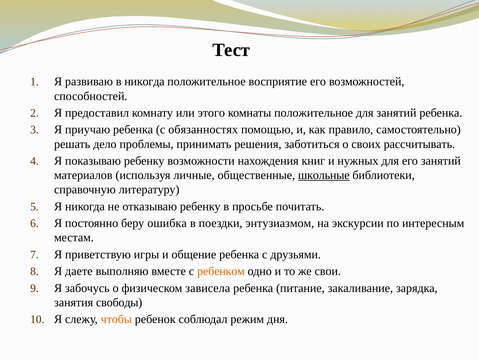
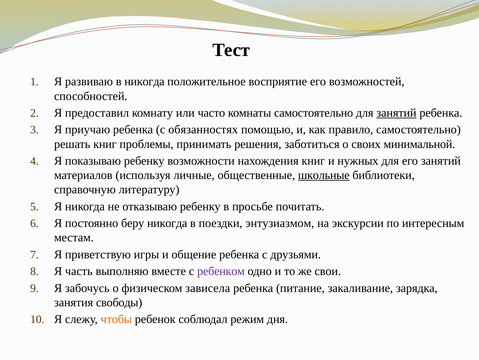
этого: этого -> часто (211, 113)
комнаты положительное: положительное -> самостоятельно (314, 113)
занятий underline: none -> present (396, 113)
решать дело: дело -> книг (105, 144)
рассчитывать: рассчитывать -> минимальной (419, 144)
беру ошибка: ошибка -> никогда (167, 223)
даете: даете -> часть (79, 271)
ребенком colour: orange -> purple (221, 271)
